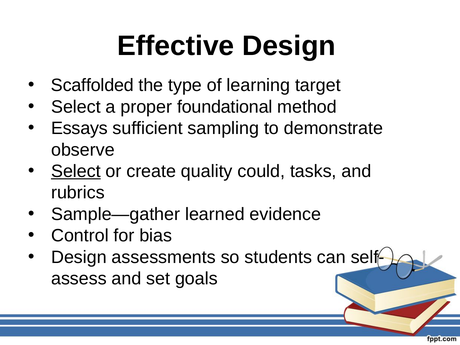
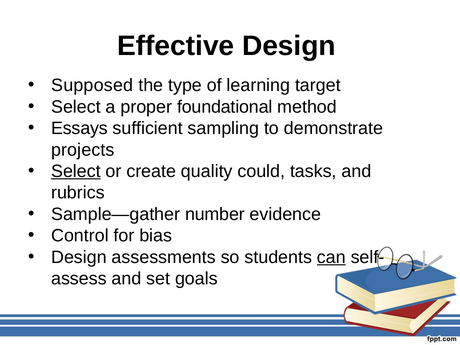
Scaffolded: Scaffolded -> Supposed (92, 85)
observe: observe -> projects (83, 150)
learned: learned -> number (215, 214)
can underline: none -> present (331, 257)
